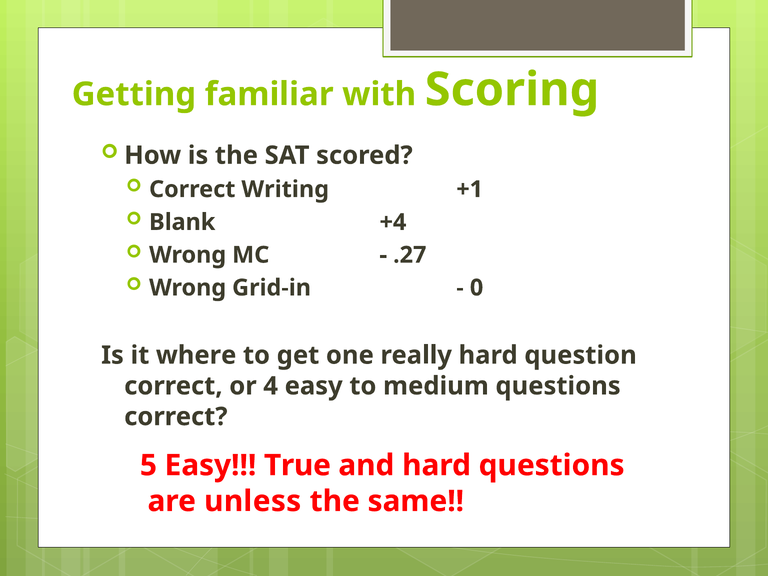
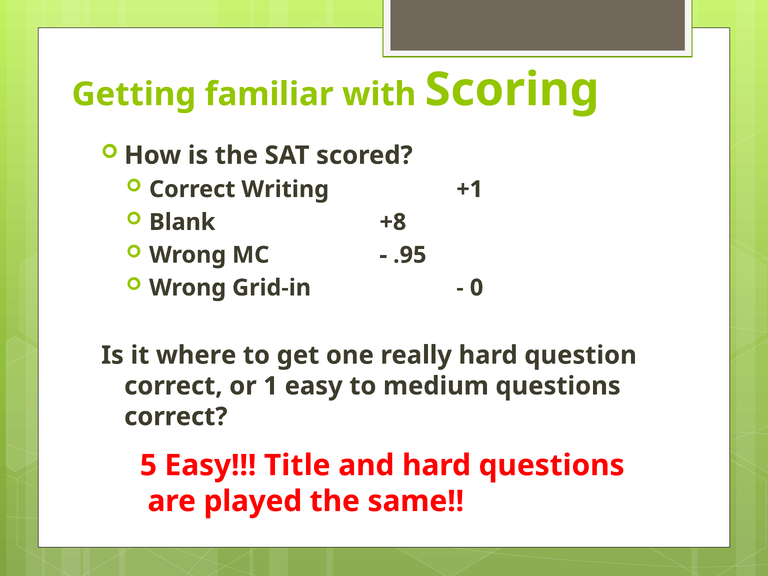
+4: +4 -> +8 (393, 222)
.27: .27 -> .95 (410, 255)
4: 4 -> 1 (271, 386)
True: True -> Title (297, 465)
unless: unless -> played (253, 501)
